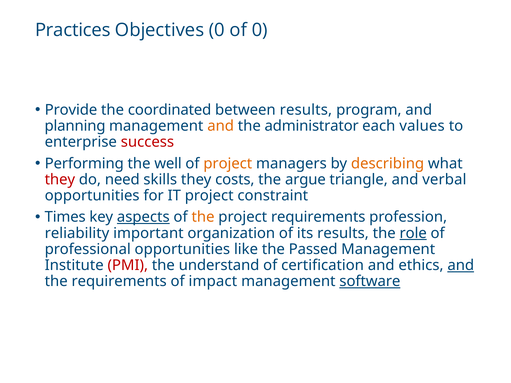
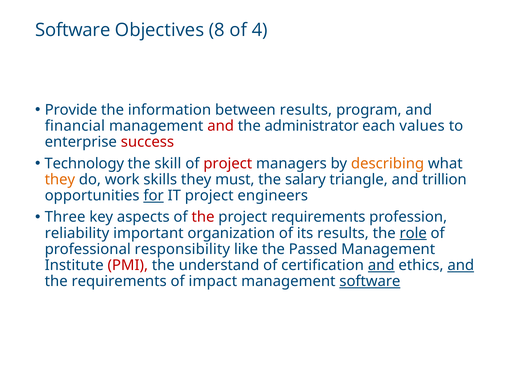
Practices: Practices -> Software (73, 30)
Objectives 0: 0 -> 8 (217, 30)
of 0: 0 -> 4 (260, 30)
coordinated: coordinated -> information (170, 110)
planning: planning -> financial (75, 126)
and colour: orange -> red (221, 126)
Performing: Performing -> Technology (84, 164)
well: well -> skill (168, 164)
project colour: orange -> red (228, 164)
they colour: red -> orange (60, 180)
need: need -> work (122, 180)
costs: costs -> must (235, 180)
argue: argue -> salary (305, 180)
verbal: verbal -> trillion (444, 180)
for underline: none -> present (154, 196)
constraint: constraint -> engineers (273, 196)
Times: Times -> Three (65, 217)
aspects underline: present -> none (143, 217)
the colour: orange -> red (203, 217)
professional opportunities: opportunities -> responsibility (182, 249)
and underline: none -> present (381, 265)
